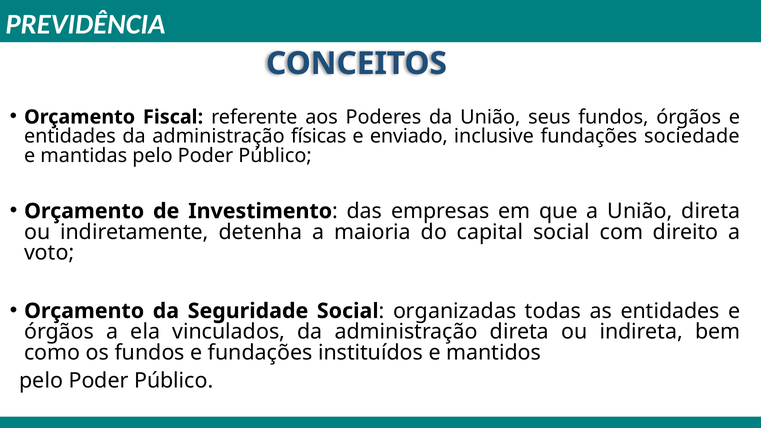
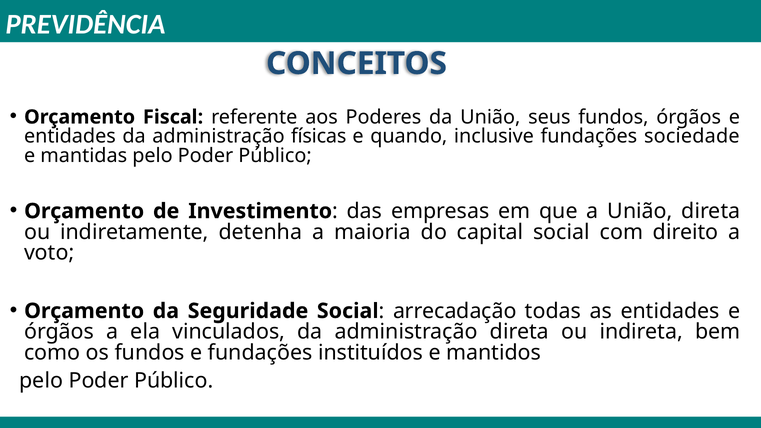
enviado: enviado -> quando (409, 136)
organizadas: organizadas -> arrecadação (455, 311)
